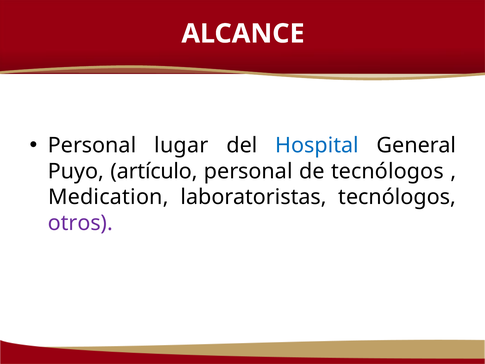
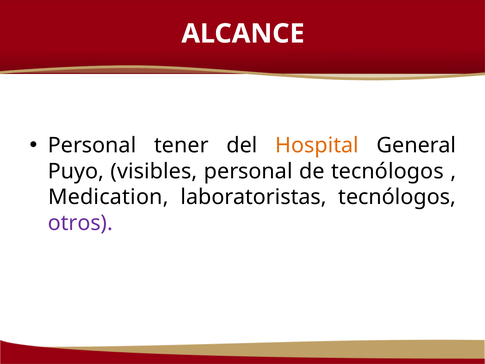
lugar: lugar -> tener (181, 145)
Hospital colour: blue -> orange (317, 145)
artículo: artículo -> visibles (154, 171)
